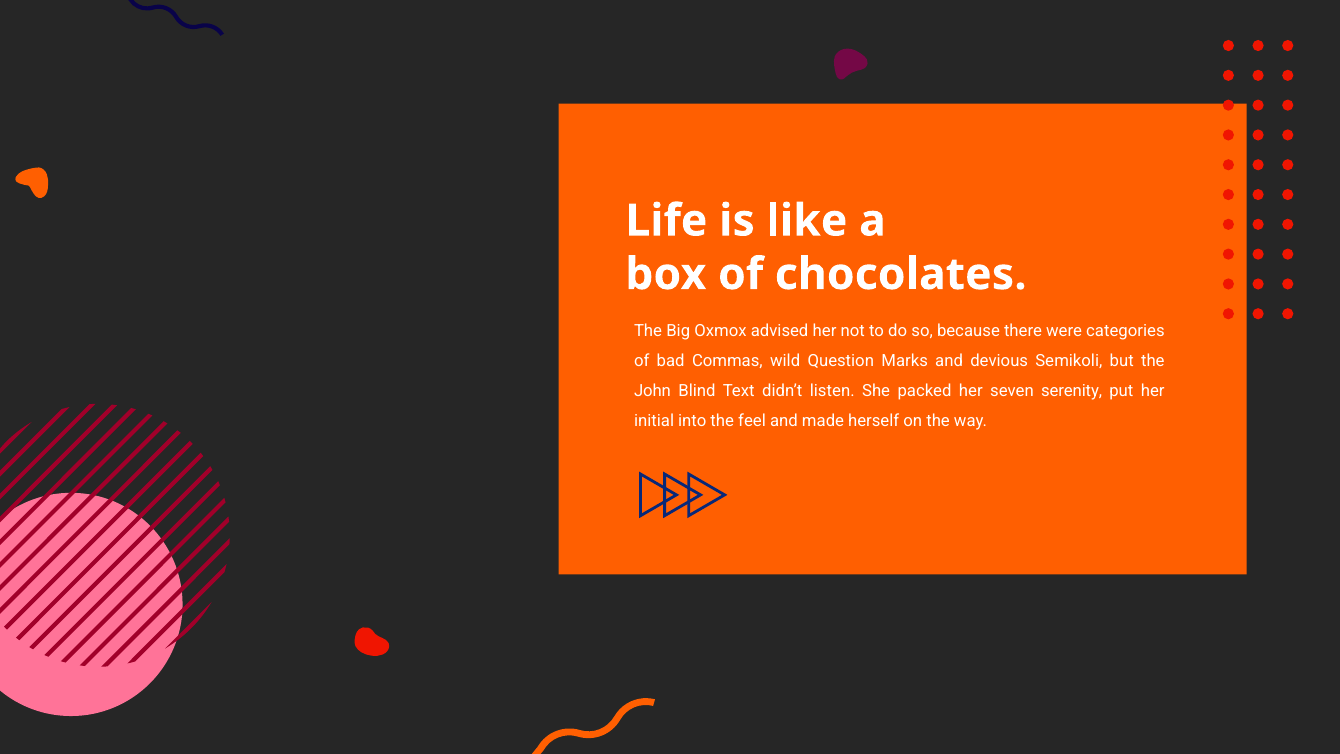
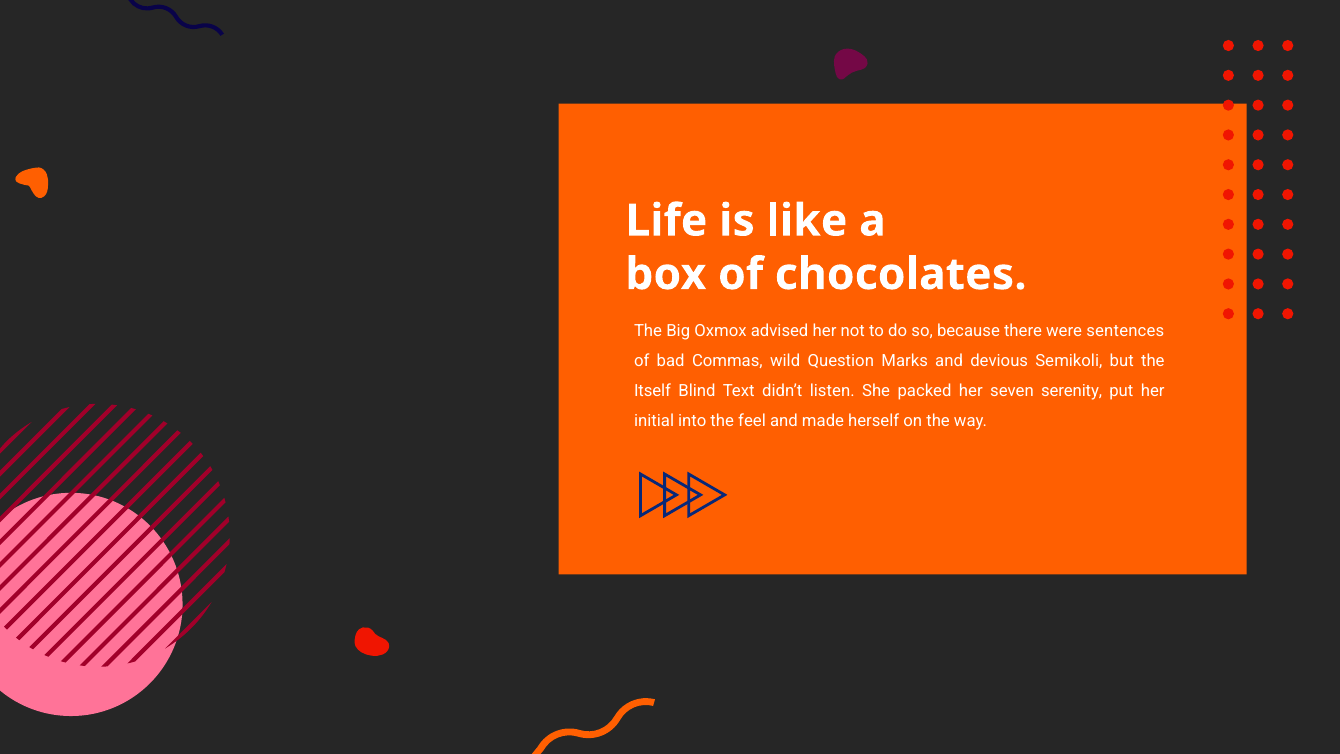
categories: categories -> sentences (1125, 330)
John: John -> Itself (652, 391)
